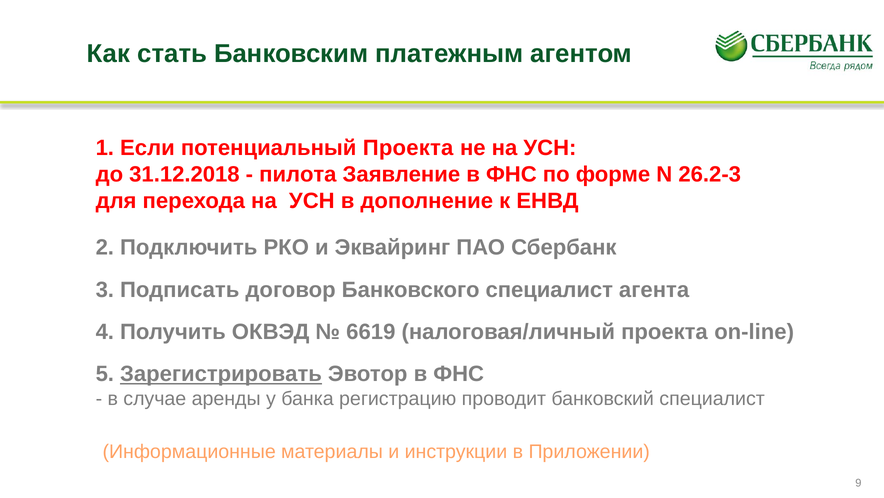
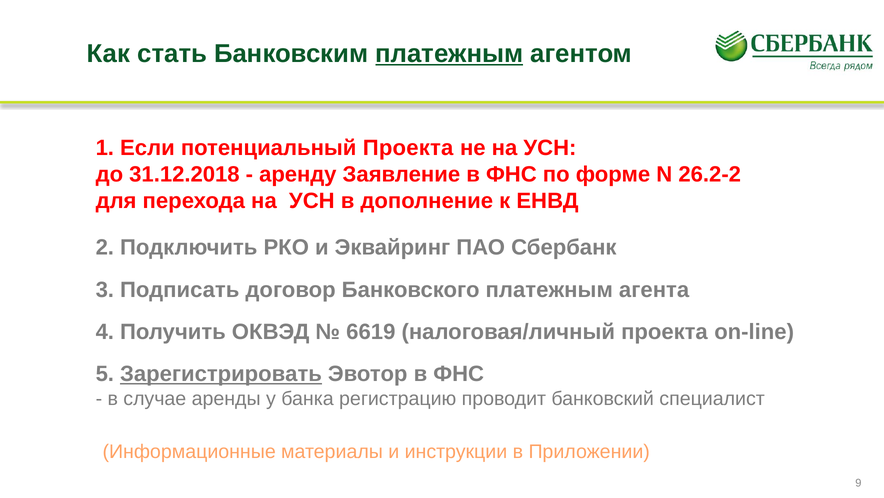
платежным underline: none -> present (449, 54)
пилота: пилота -> аренду (298, 174)
26.2-3: 26.2-3 -> 26.2-2 (710, 174)
Банковского специалист: специалист -> платежным (549, 290)
